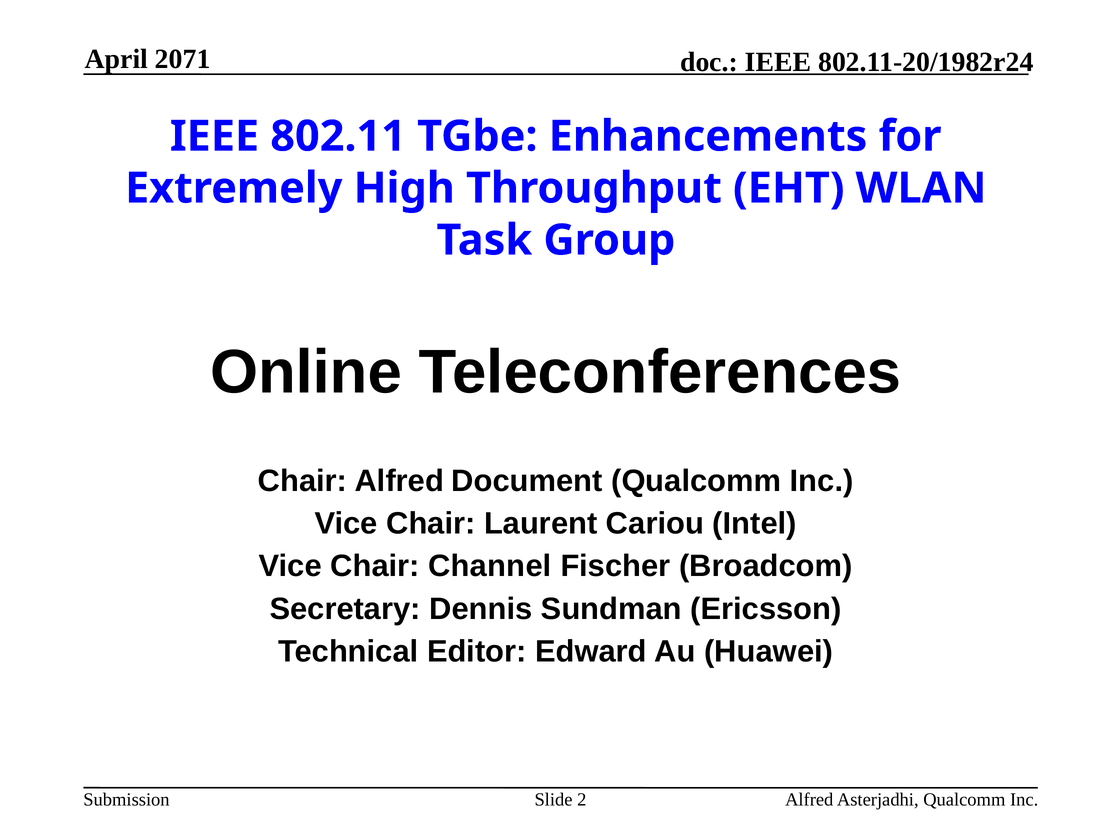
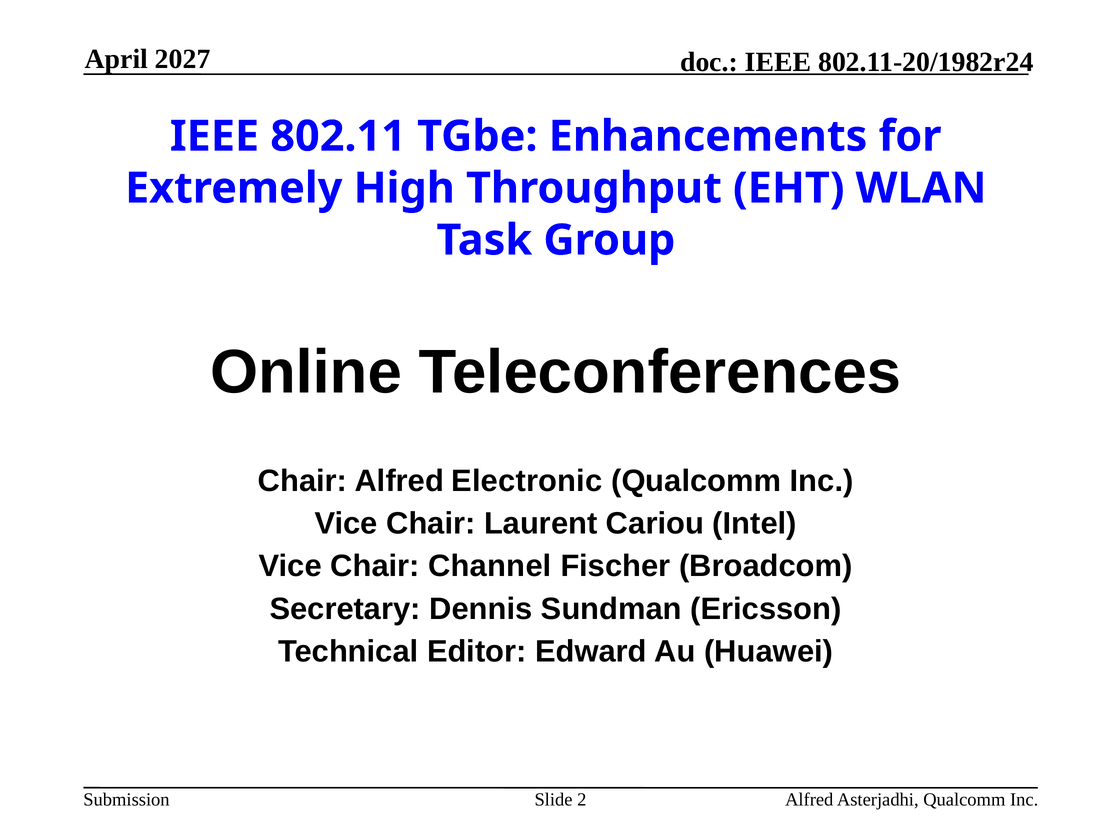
2071: 2071 -> 2027 (183, 59)
Document: Document -> Electronic (527, 481)
